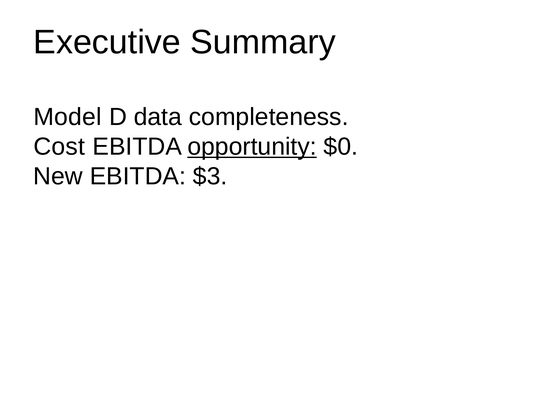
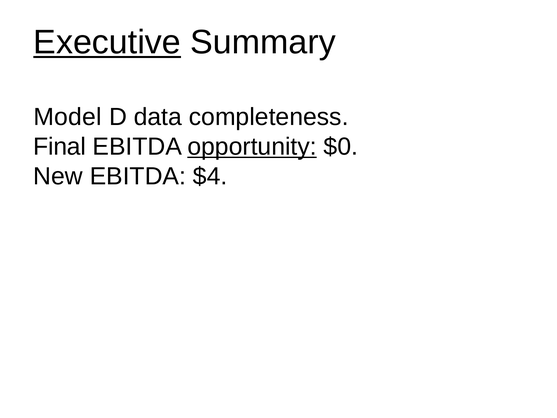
Executive underline: none -> present (107, 42)
Cost: Cost -> Final (60, 147)
$3: $3 -> $4 (210, 176)
